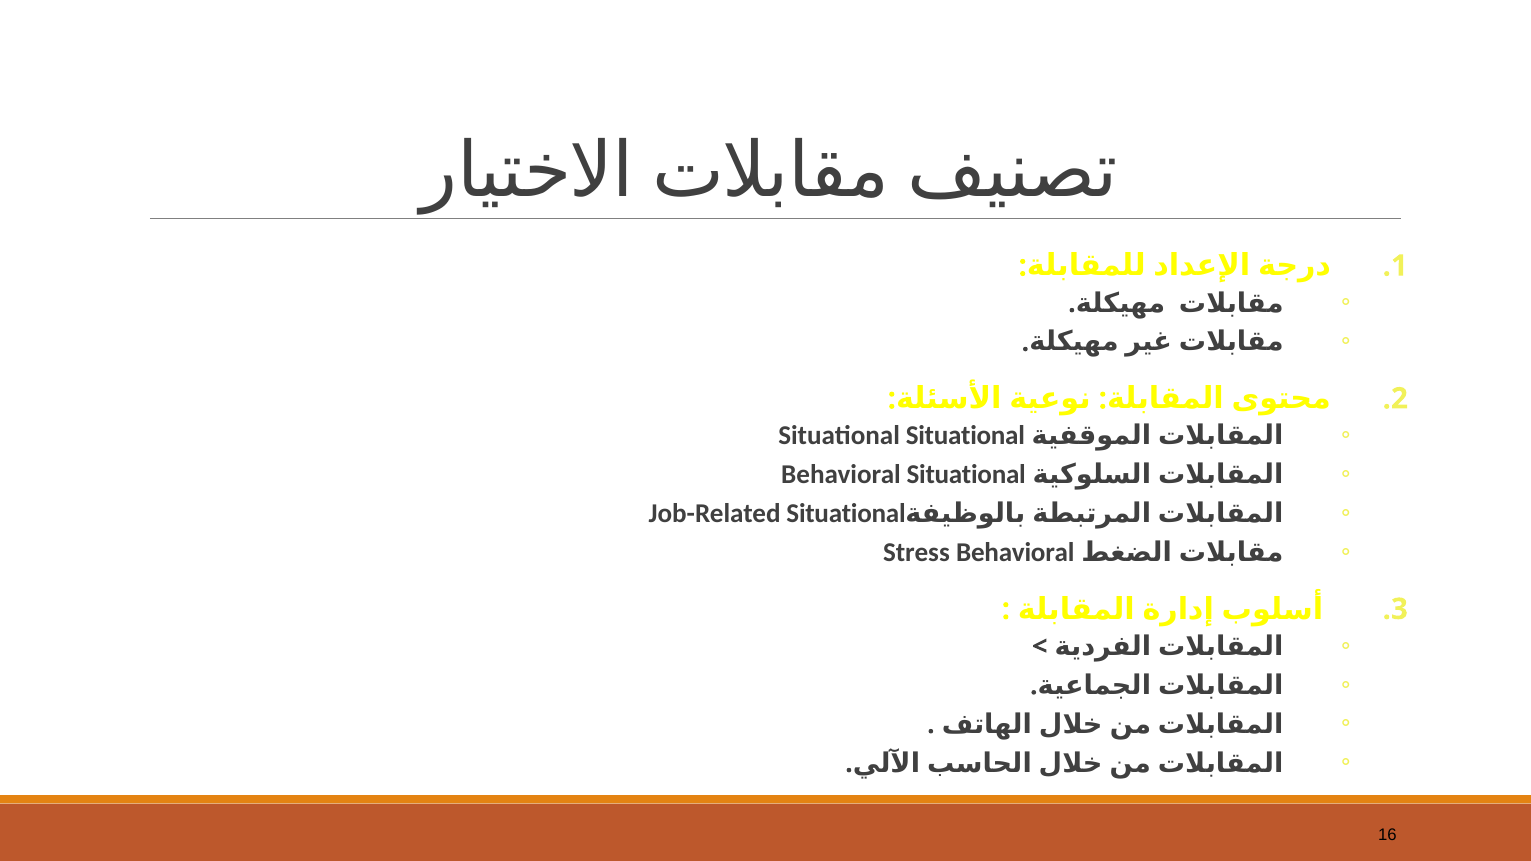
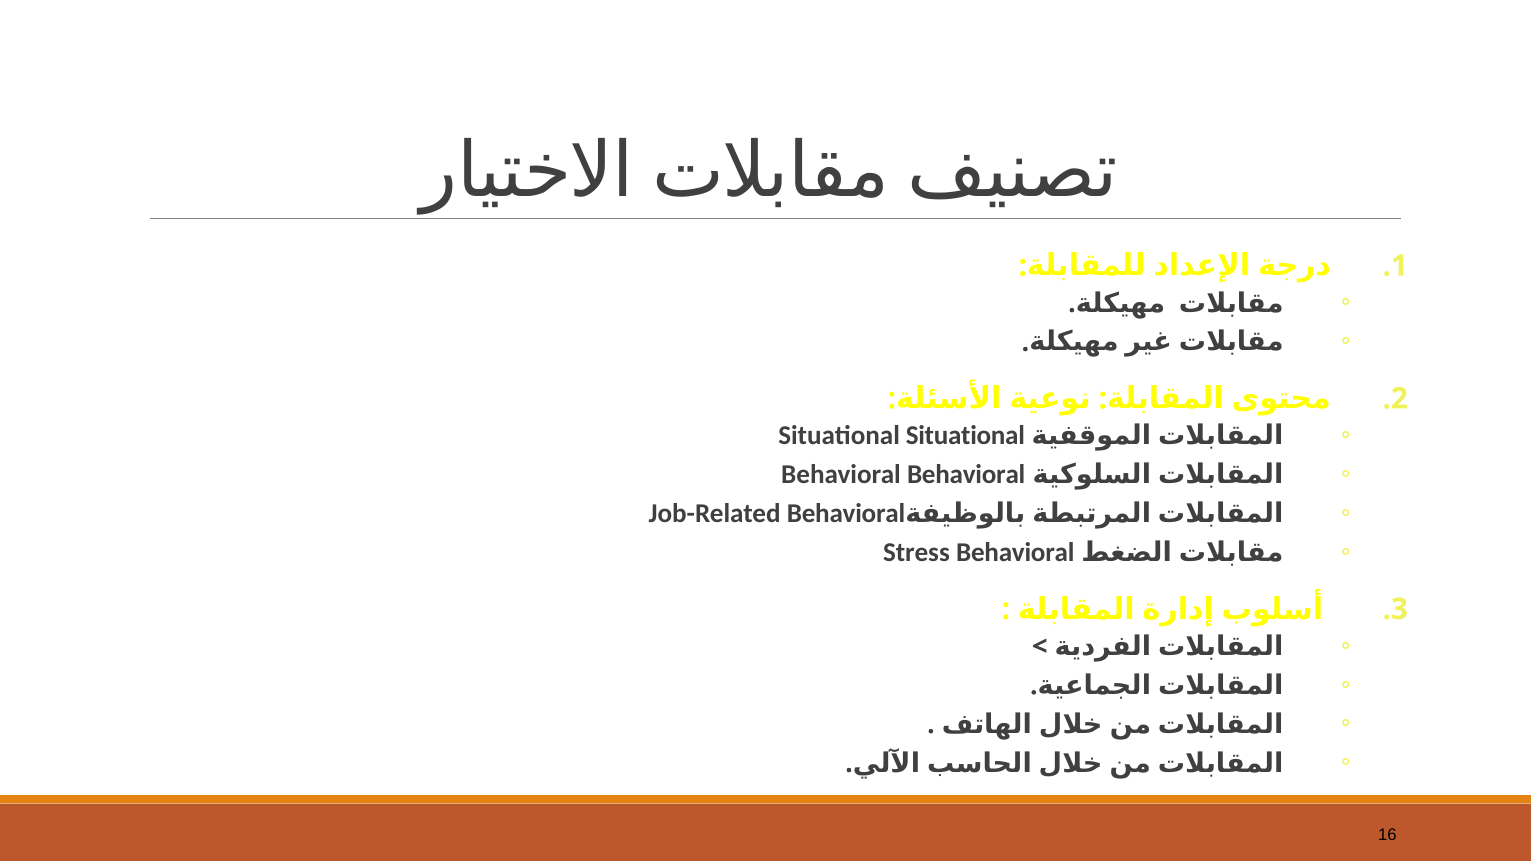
Behavioral Situational: Situational -> Behavioral (966, 475)
Situational: Situational -> Behavioral (846, 514)
